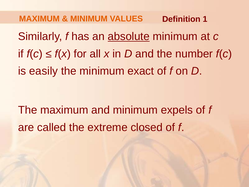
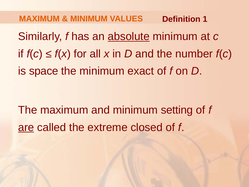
easily: easily -> space (44, 71)
expels: expels -> setting (177, 110)
are underline: none -> present (26, 127)
